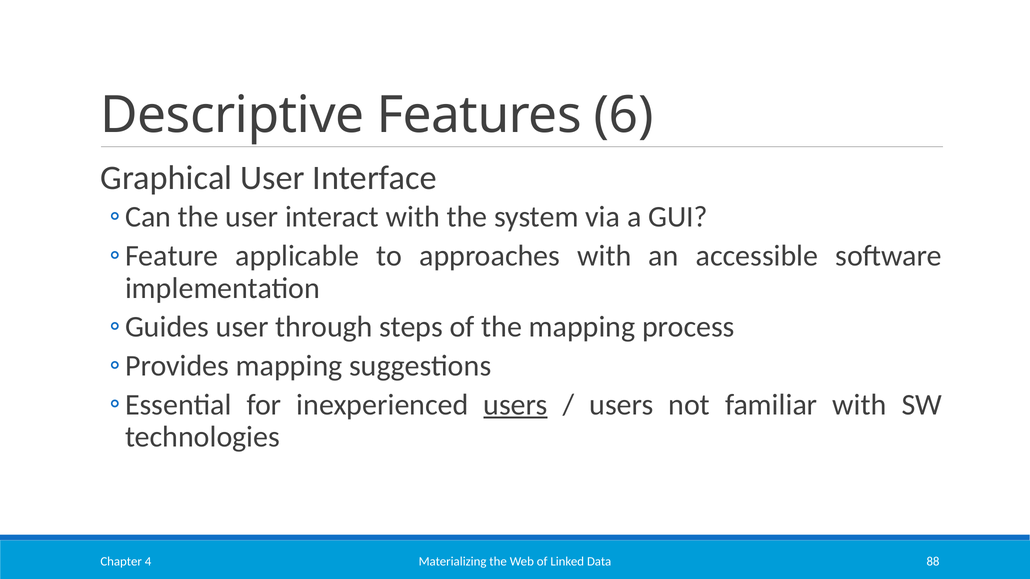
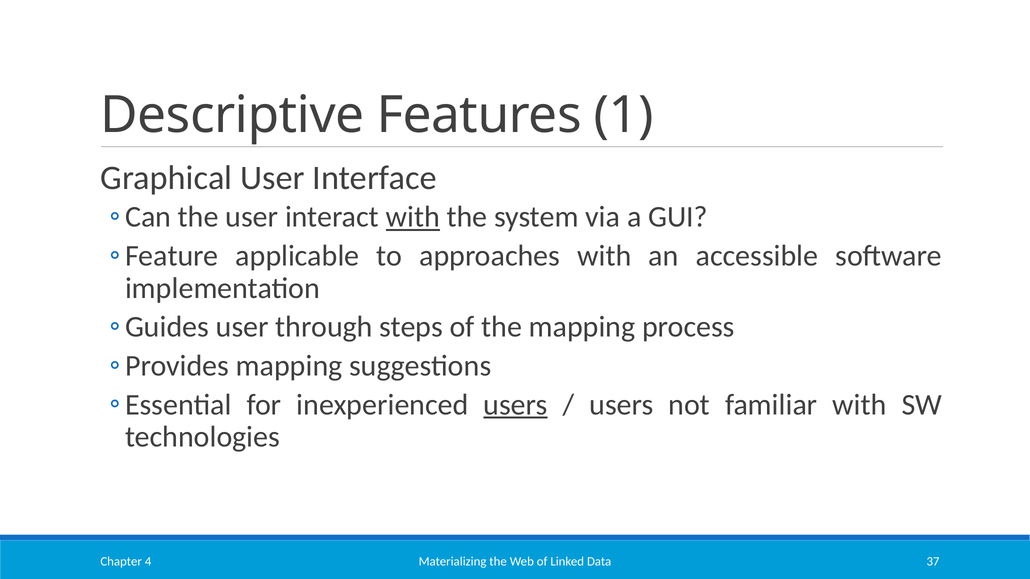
6: 6 -> 1 (624, 115)
with underline: none -> present (413, 217)
88: 88 -> 37 (933, 562)
